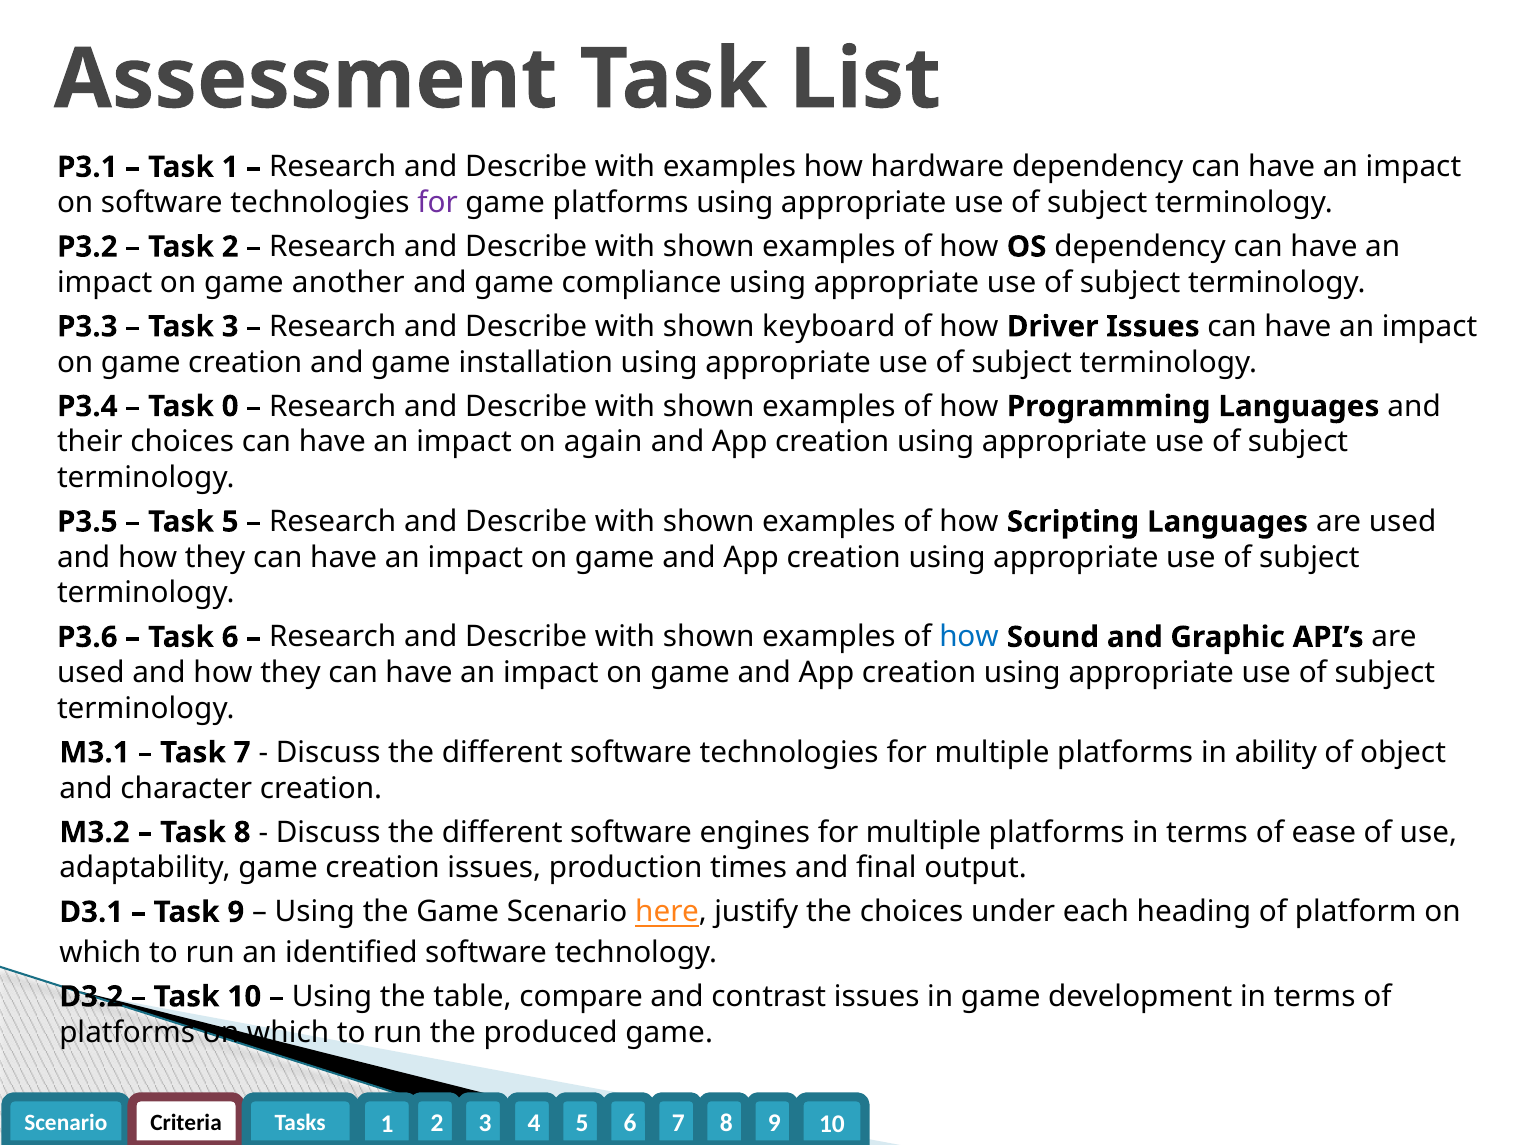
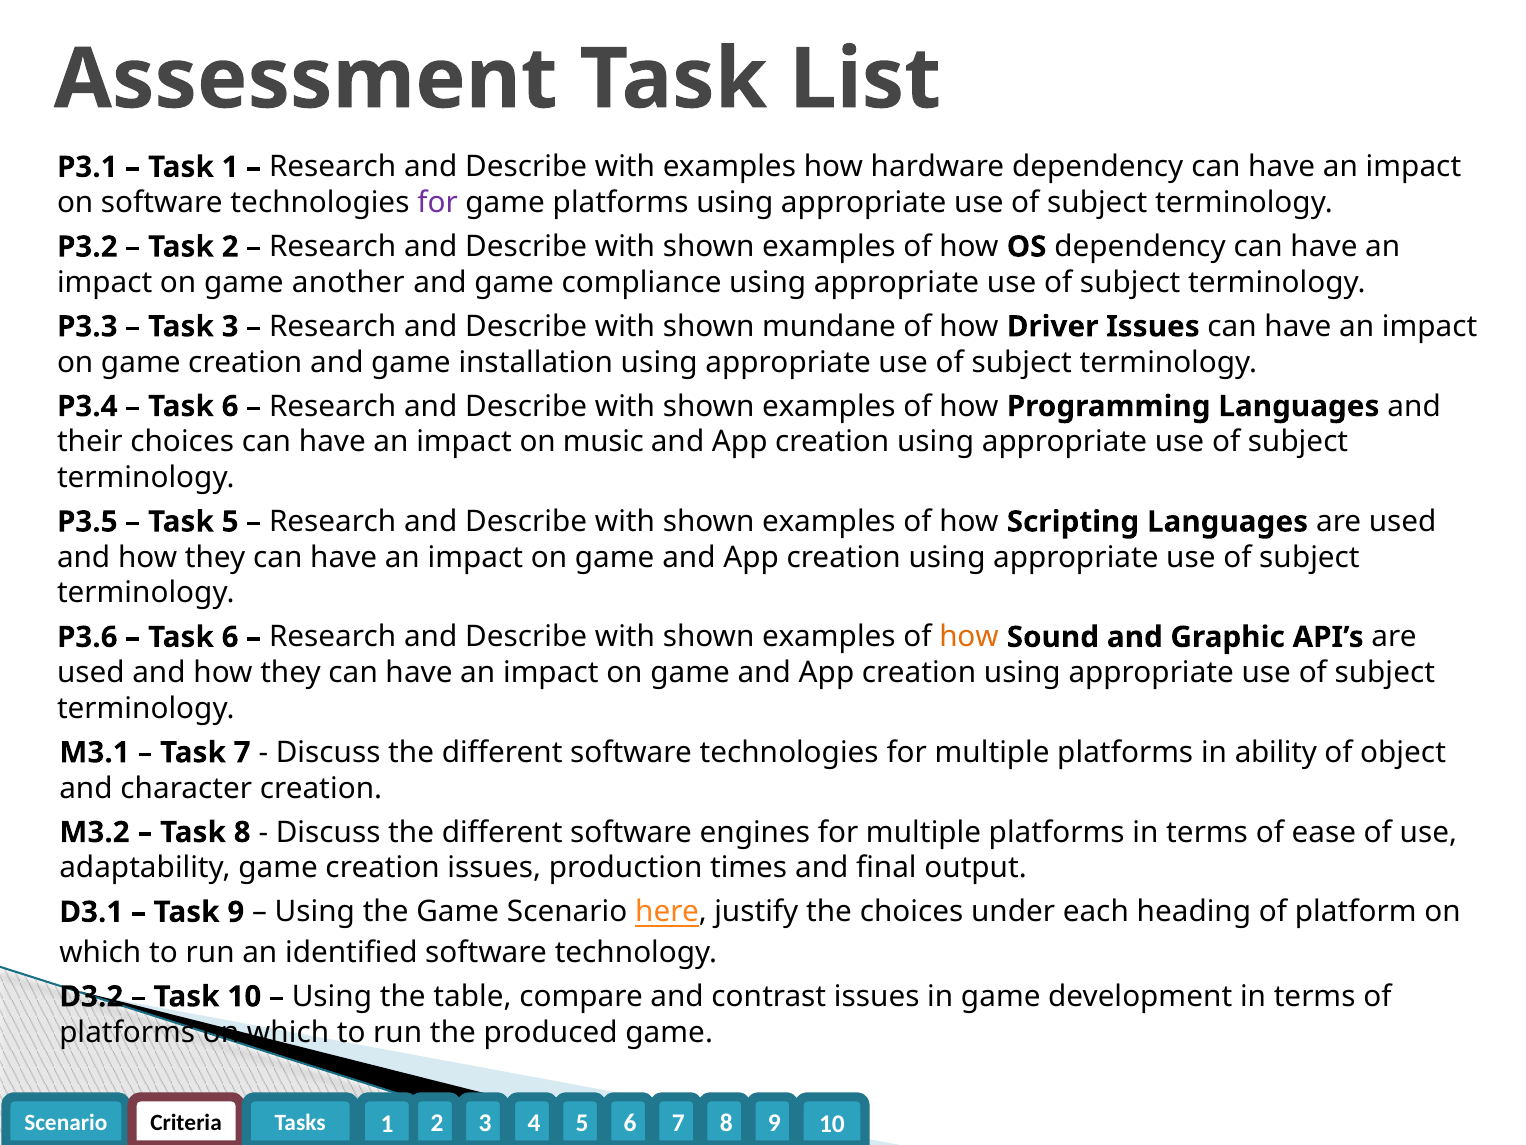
keyboard: keyboard -> mundane (829, 326)
0: 0 -> 6 (230, 406)
again: again -> music (603, 442)
how colour: blue -> orange (969, 637)
